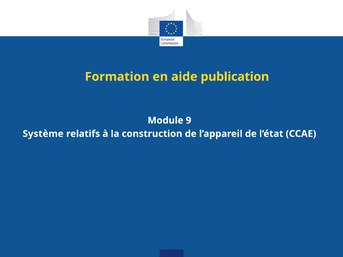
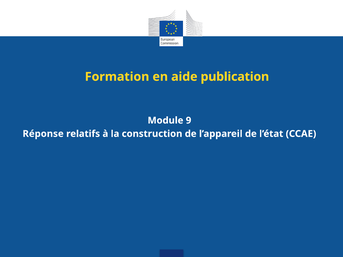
Système: Système -> Réponse (43, 134)
